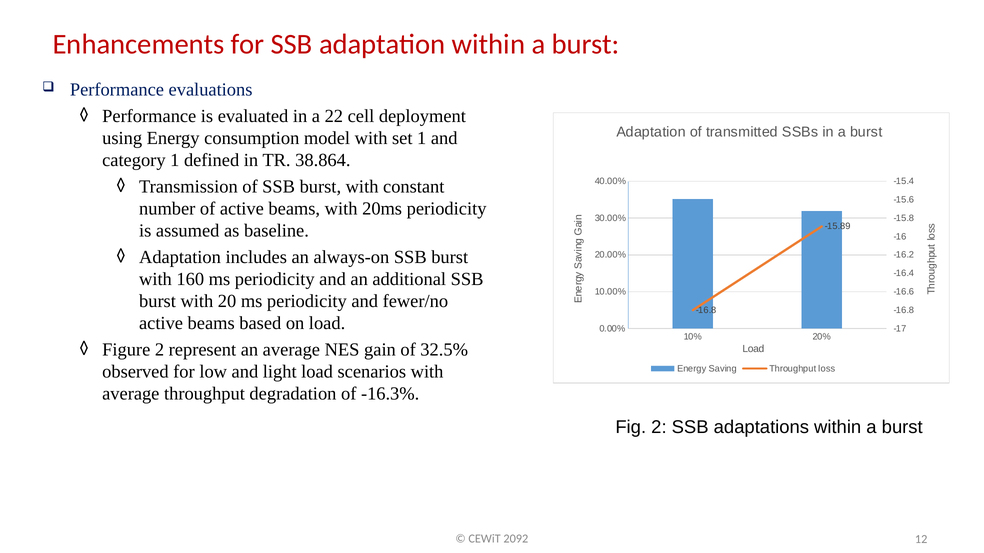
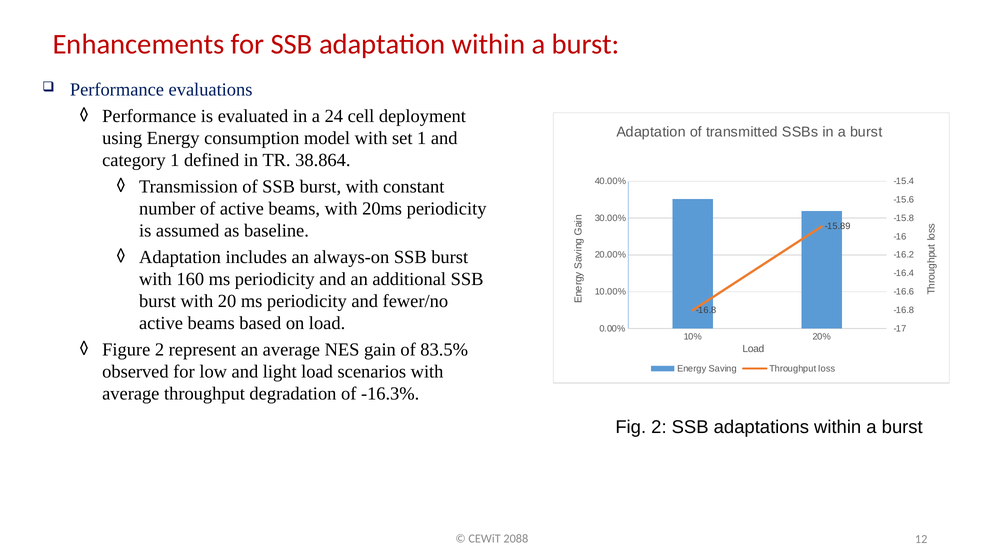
22: 22 -> 24 (334, 116)
32.5%: 32.5% -> 83.5% (444, 350)
2092: 2092 -> 2088 (516, 539)
